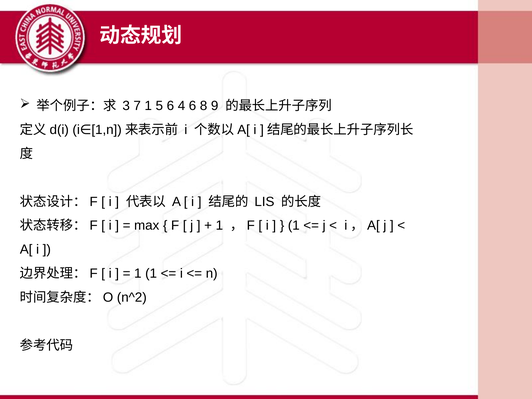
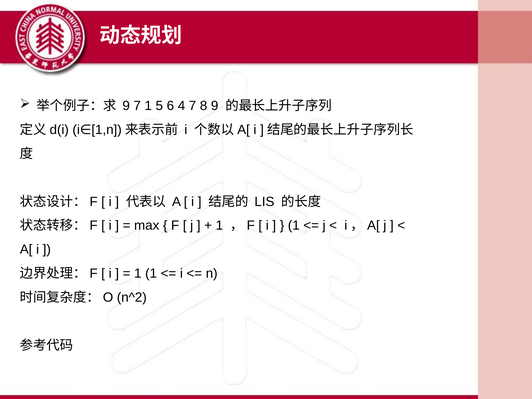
3: 3 -> 9 (126, 106)
4 6: 6 -> 7 (193, 106)
